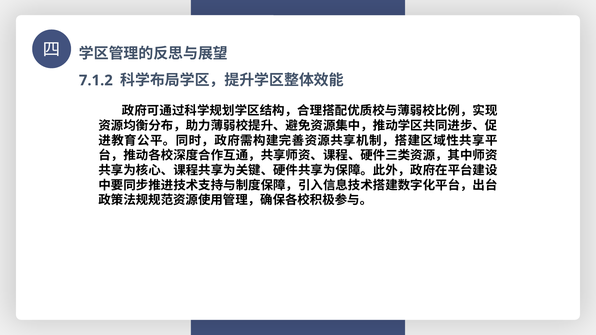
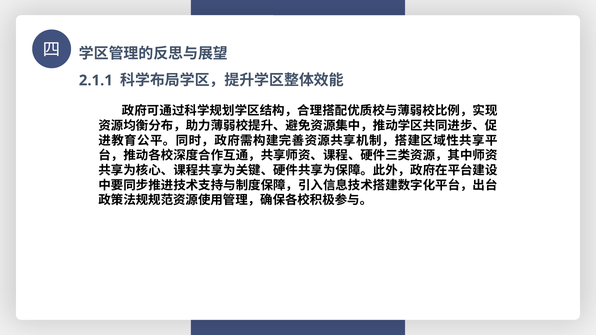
7.1.2: 7.1.2 -> 2.1.1 (96, 80)
